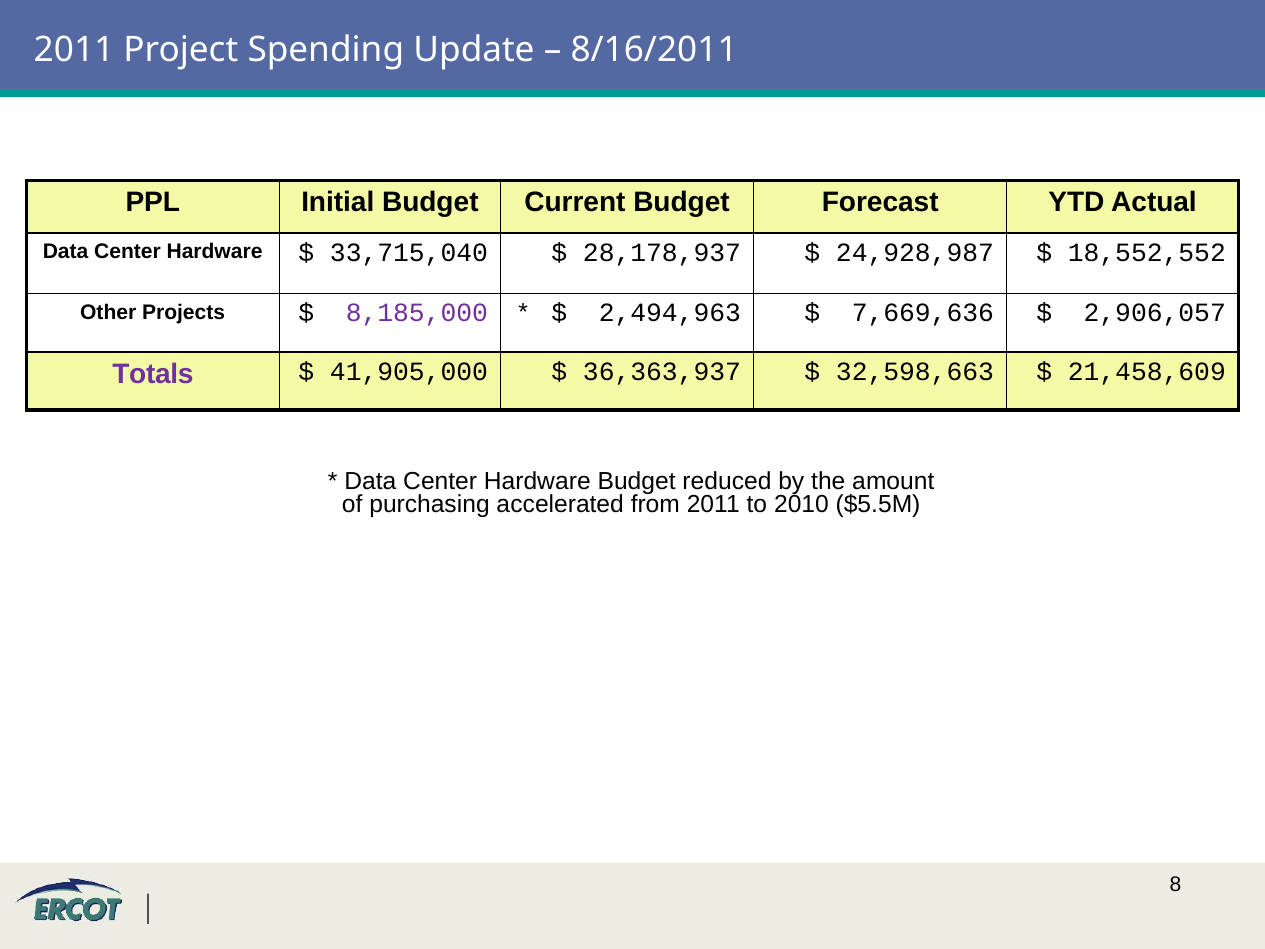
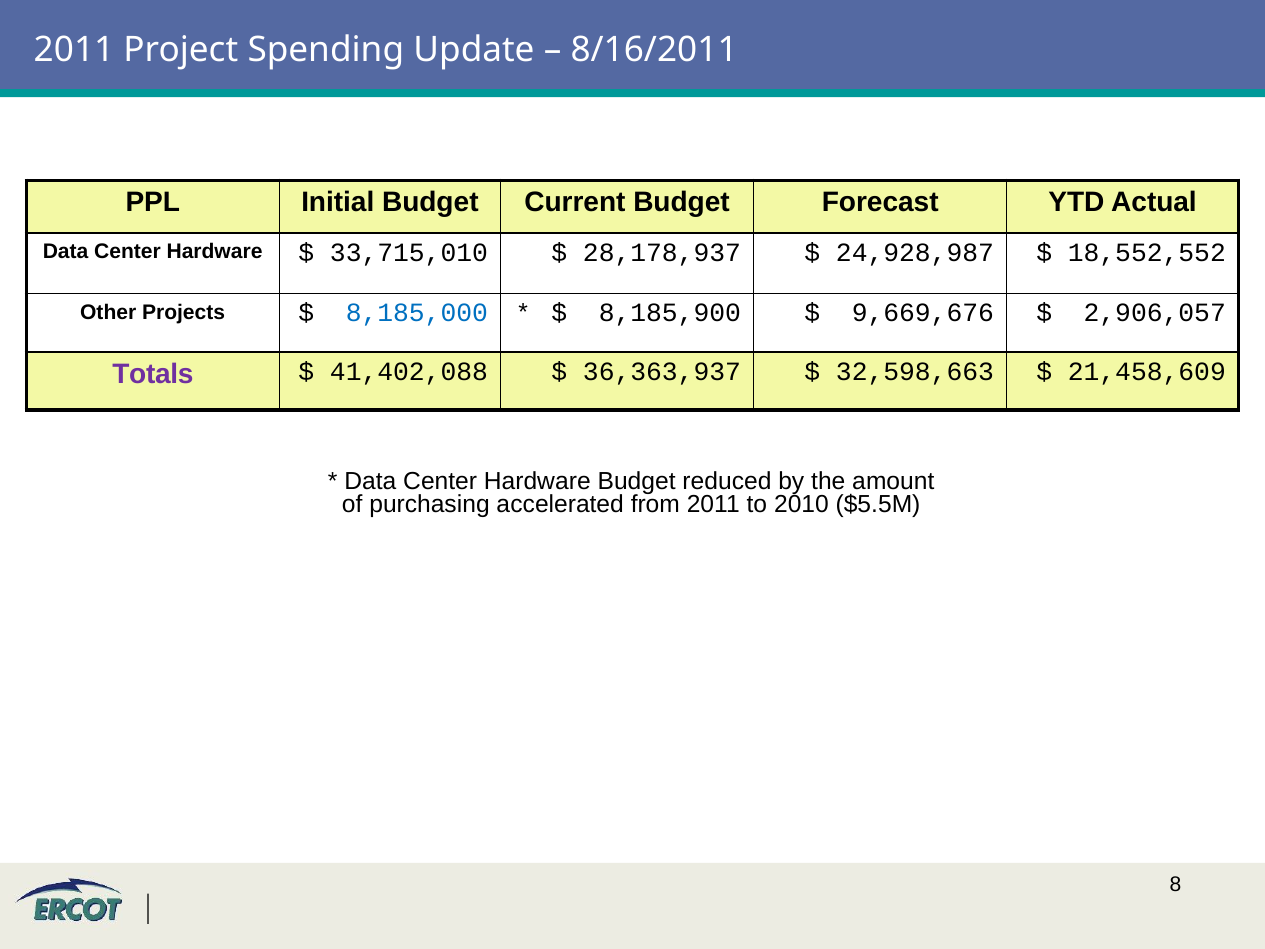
33,715,040: 33,715,040 -> 33,715,010 (409, 253)
8,185,000 colour: purple -> blue (417, 313)
2,494,963: 2,494,963 -> 8,185,900 (670, 313)
7,669,636: 7,669,636 -> 9,669,676 (923, 313)
41,905,000: 41,905,000 -> 41,402,088 (409, 371)
